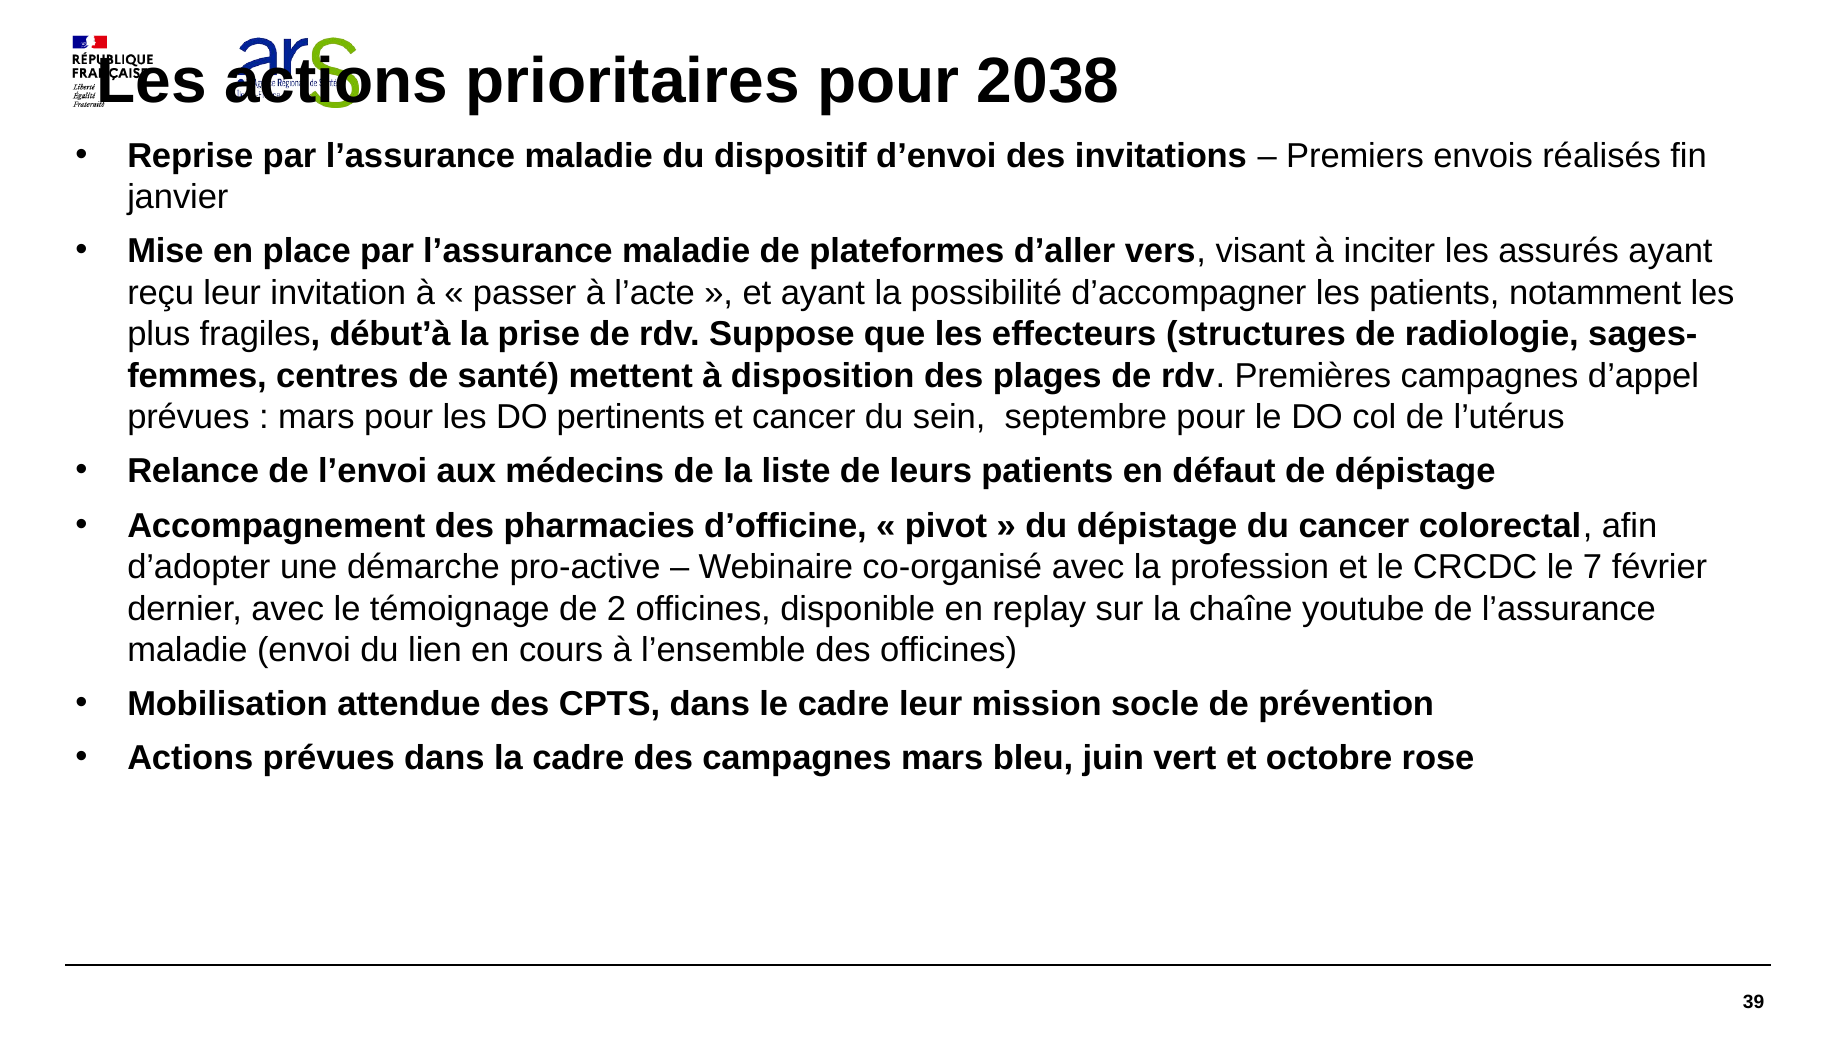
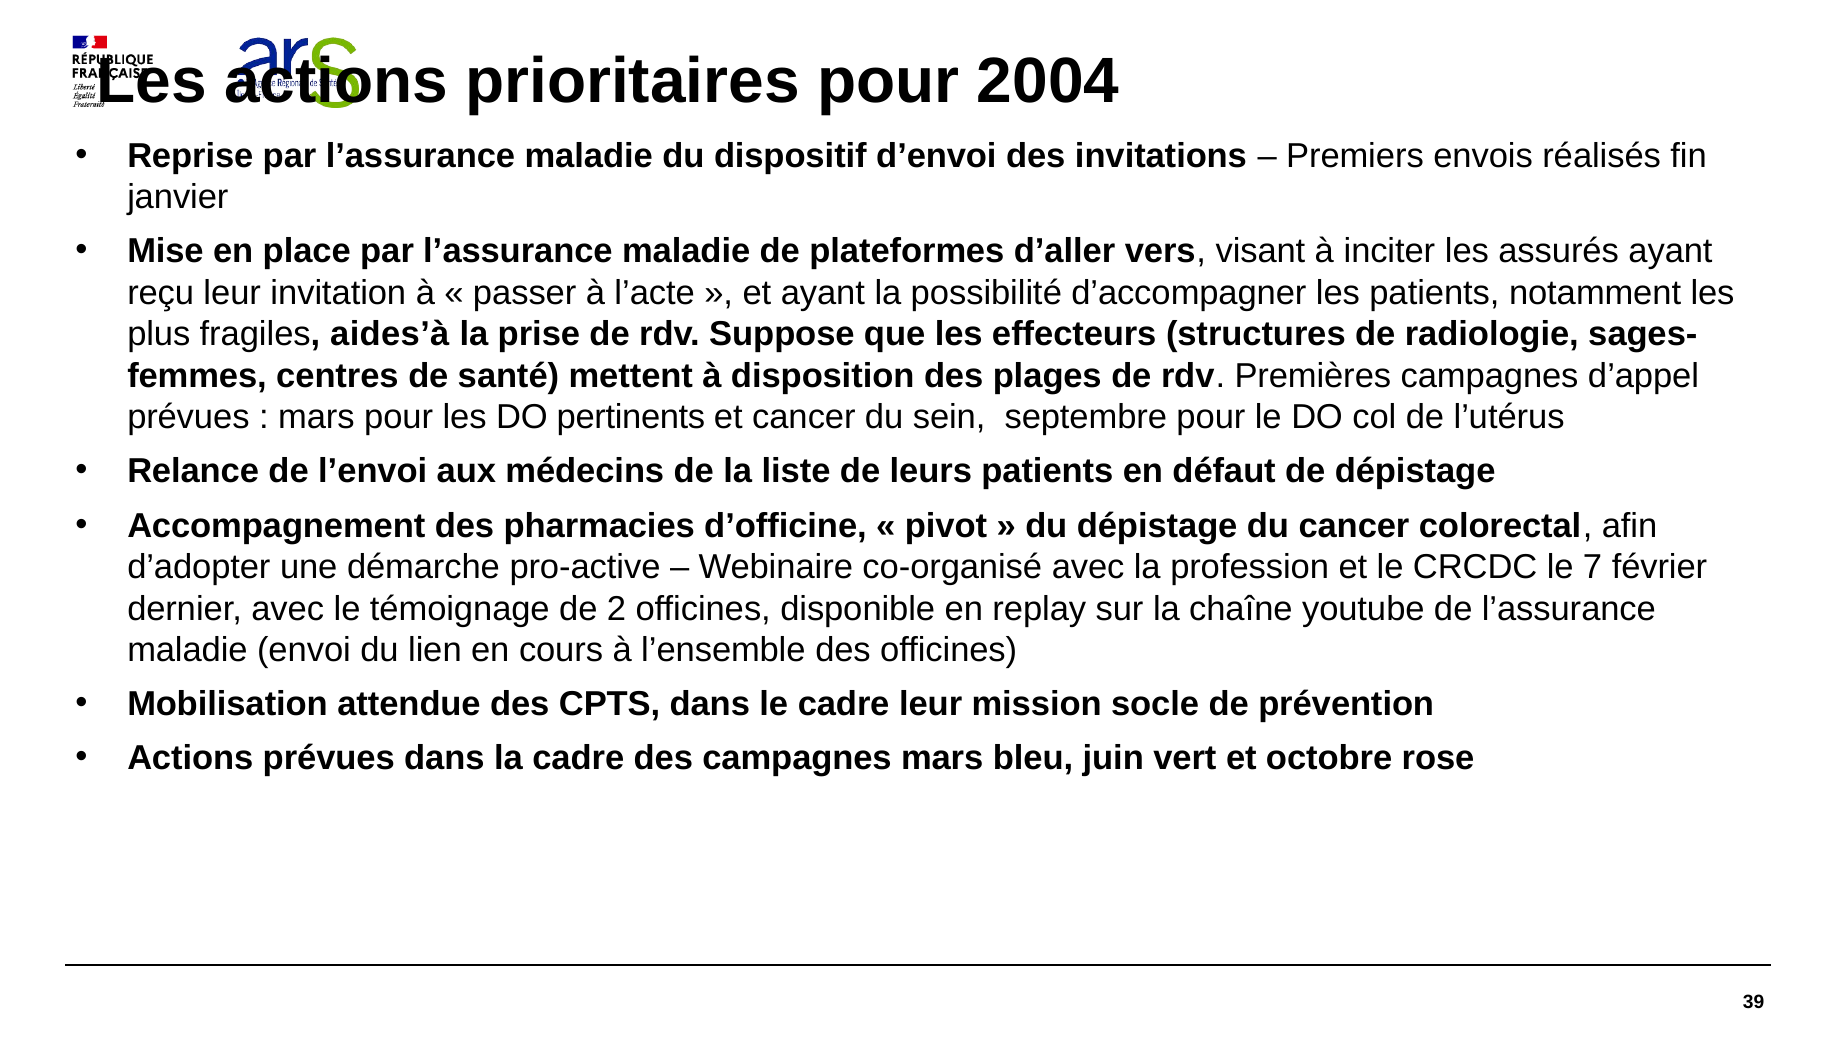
2038: 2038 -> 2004 (1048, 81)
début’à: début’à -> aides’à (390, 335)
